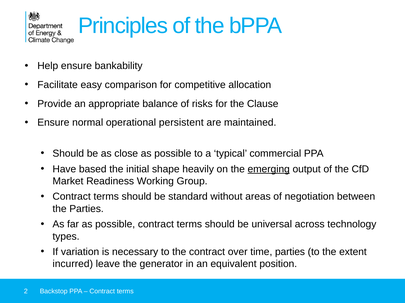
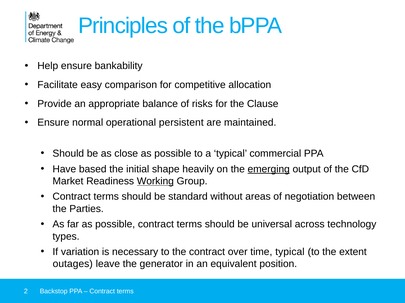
Working underline: none -> present (155, 182)
time parties: parties -> typical (290, 252)
incurred: incurred -> outages (73, 265)
